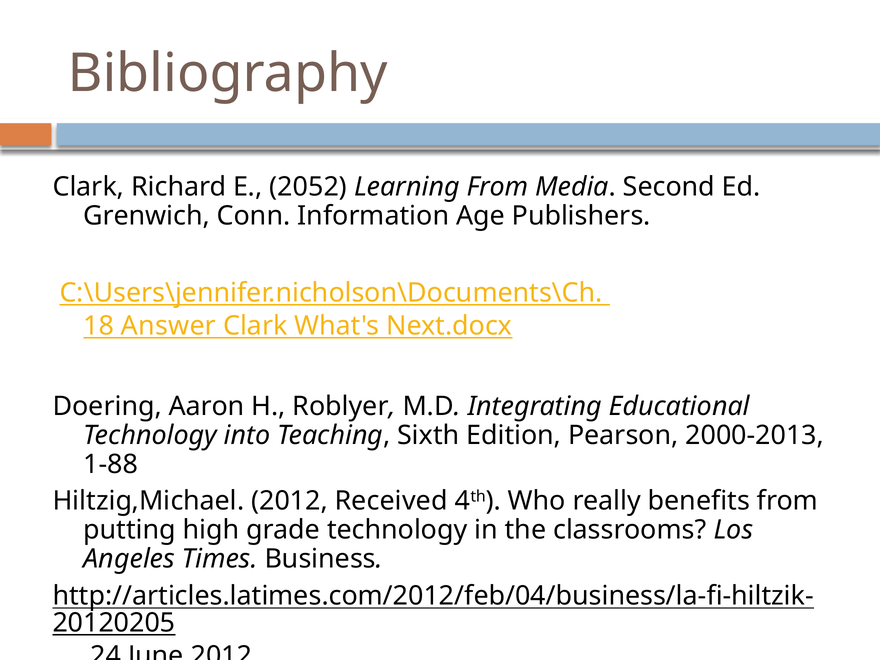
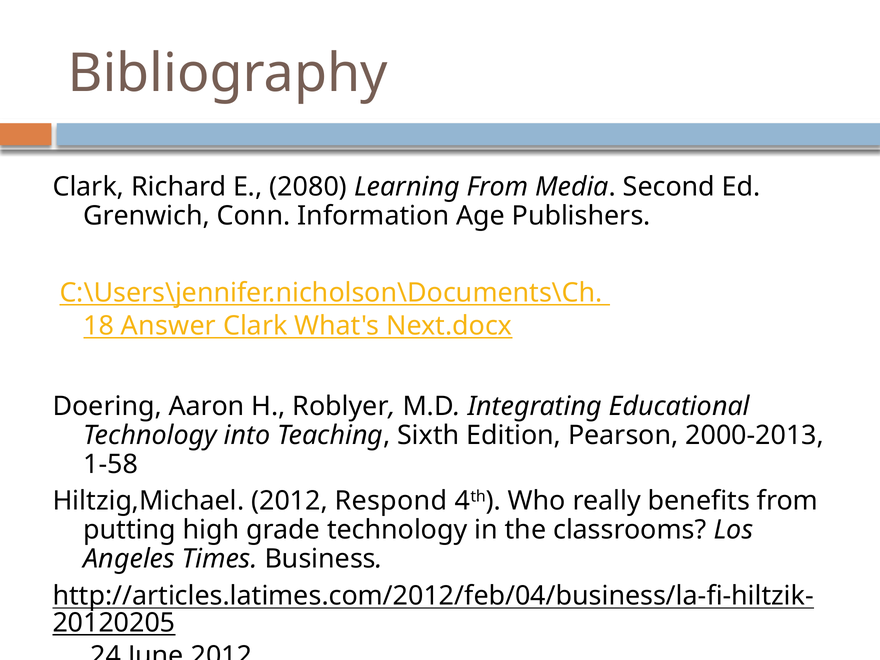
2052: 2052 -> 2080 (308, 187)
1-88: 1-88 -> 1-58 (111, 464)
Received: Received -> Respond (391, 501)
